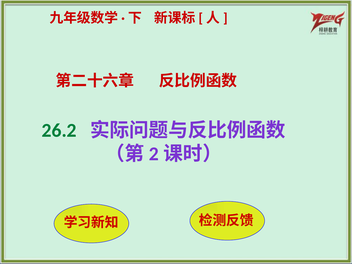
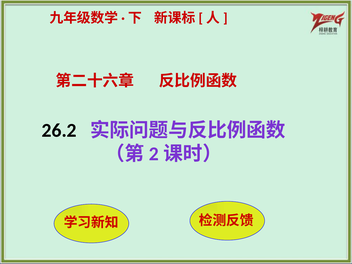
26.2 colour: green -> black (59, 130)
